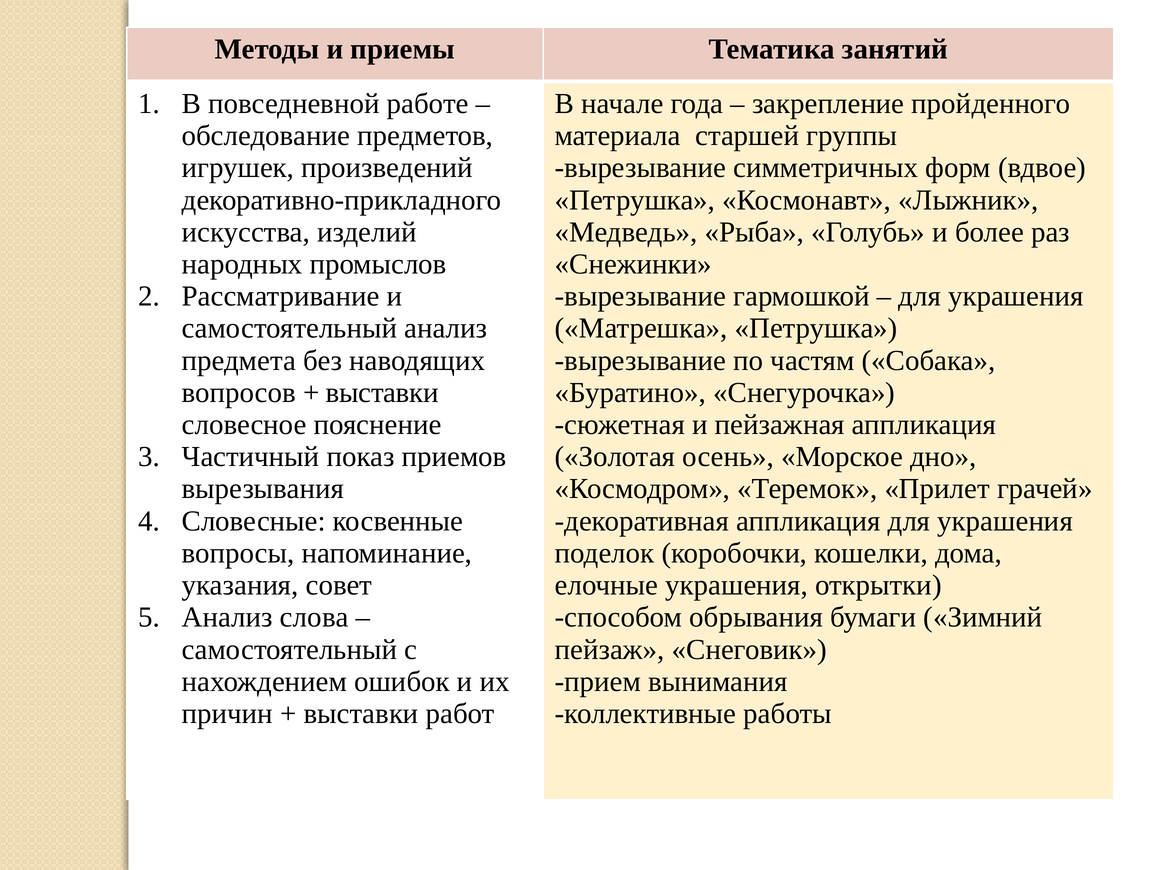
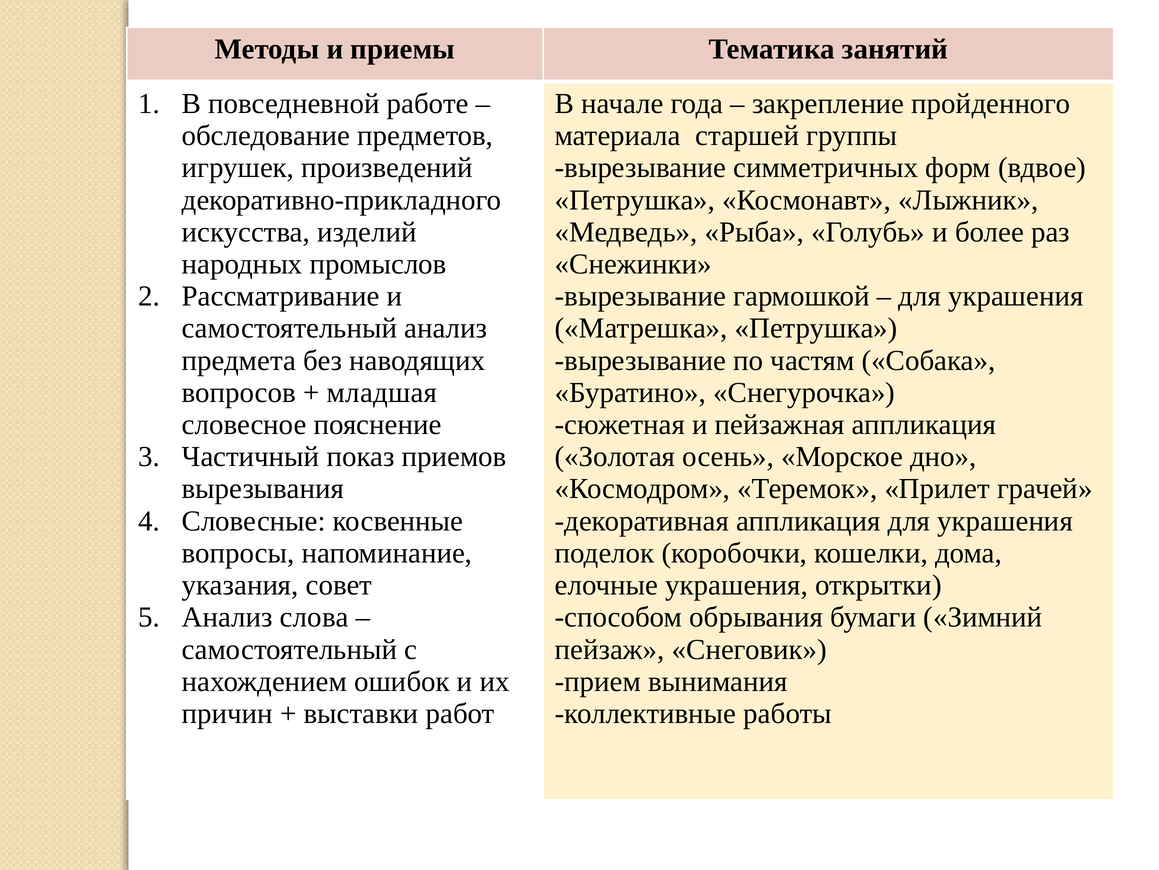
выставки: выставки -> младшая (382, 392)
